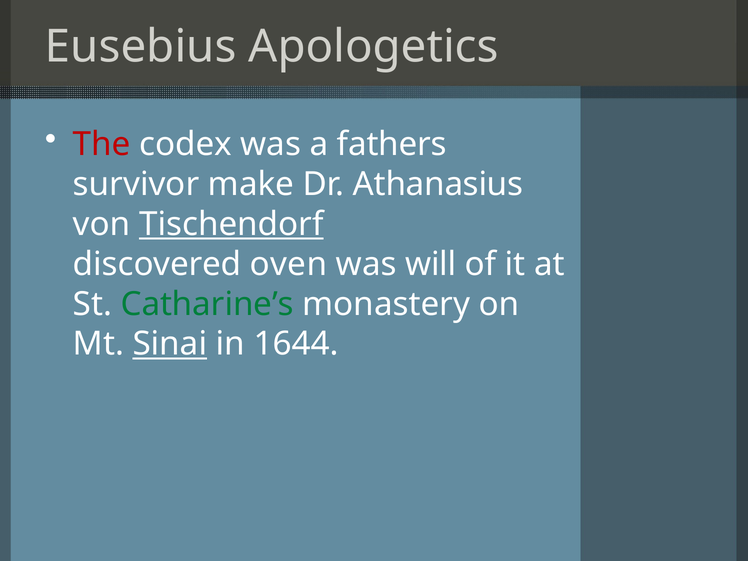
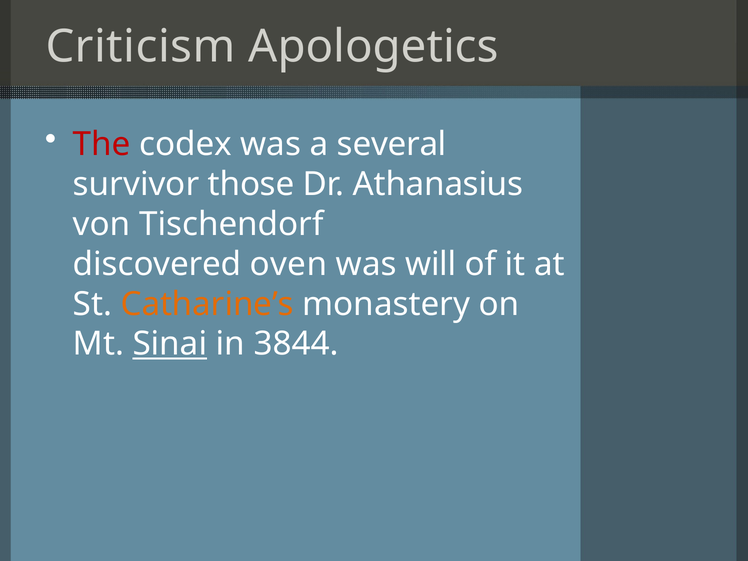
Eusebius: Eusebius -> Criticism (140, 47)
fathers: fathers -> several (392, 144)
make: make -> those (251, 184)
Tischendorf underline: present -> none (231, 224)
Catharine’s colour: green -> orange (207, 304)
1644: 1644 -> 3844 (296, 344)
